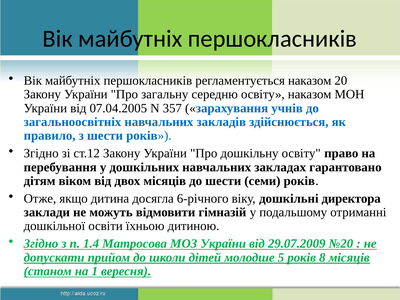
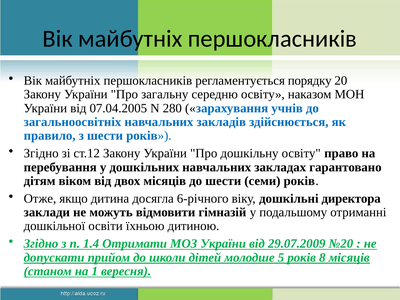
регламентується наказом: наказом -> порядку (310, 81)
357: 357 -> 280 (172, 108)
Матросова: Матросова -> Отримати (135, 244)
